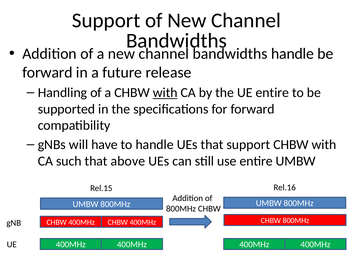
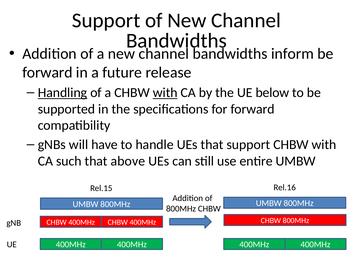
bandwidths handle: handle -> inform (292, 54)
Handling underline: none -> present (62, 93)
UE entire: entire -> below (272, 93)
